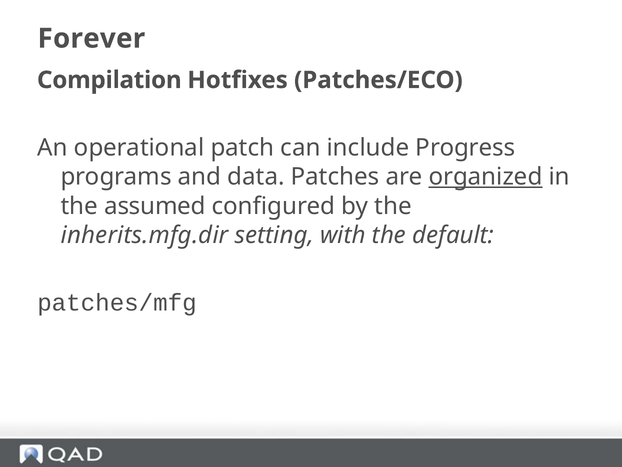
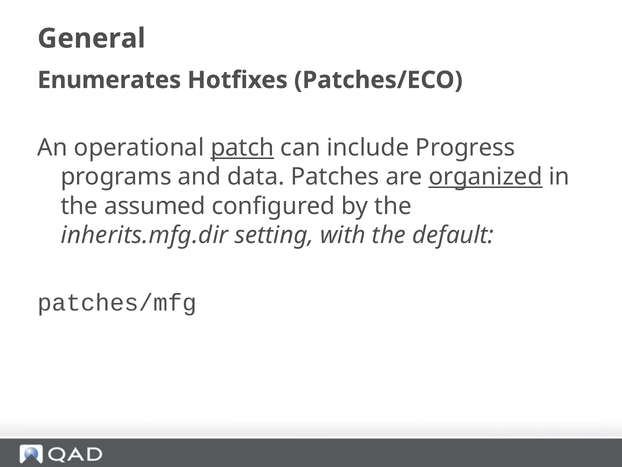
Forever: Forever -> General (91, 38)
Compilation: Compilation -> Enumerates (109, 80)
patch underline: none -> present (242, 148)
